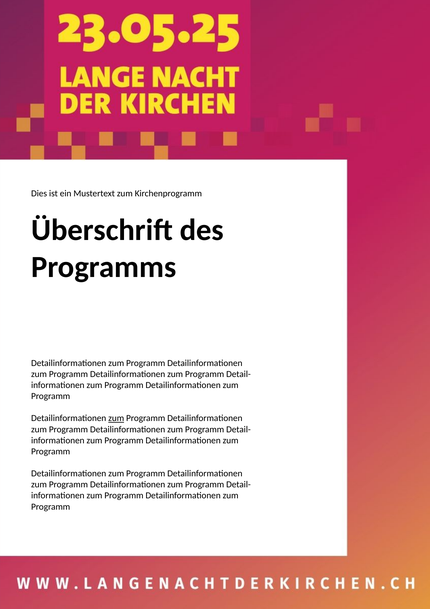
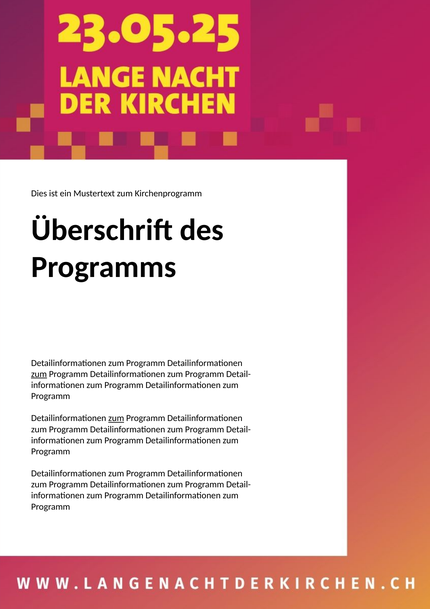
zum underline: none -> present (39, 373)
